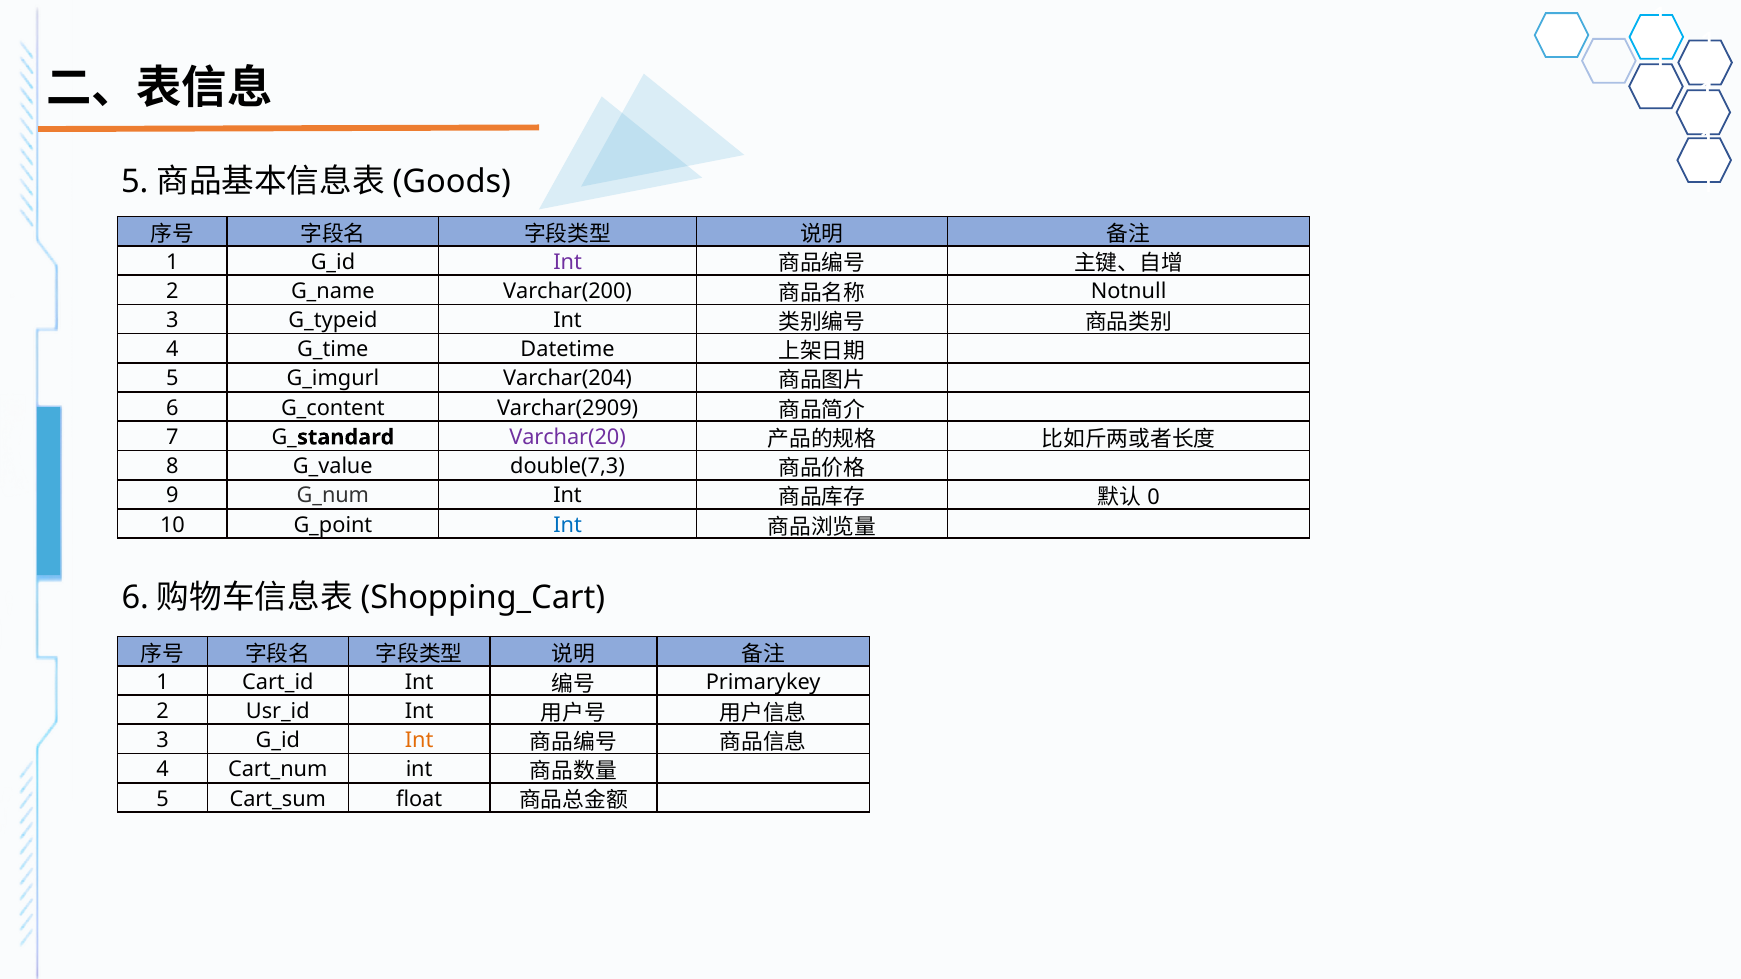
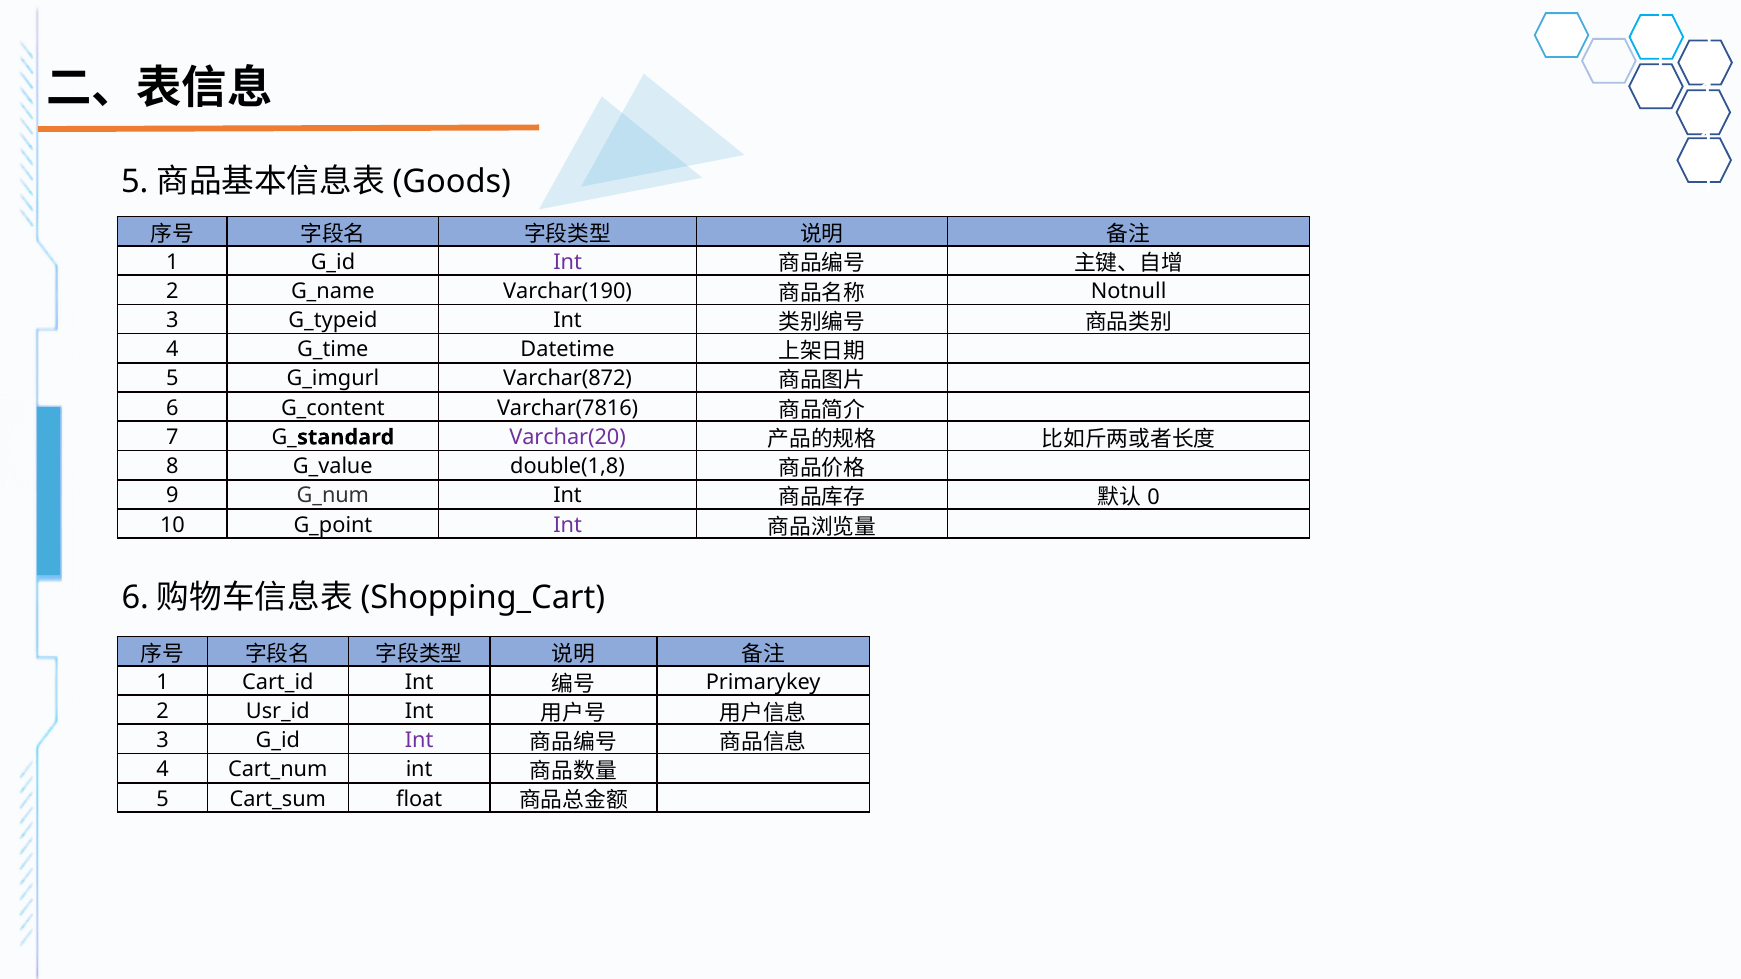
Varchar(200: Varchar(200 -> Varchar(190 (568, 291)
Varchar(204: Varchar(204 -> Varchar(872 (568, 379)
Varchar(2909: Varchar(2909 -> Varchar(7816 (568, 408)
double(7,3: double(7,3 -> double(1,8 (568, 467)
Int colour: blue -> purple (568, 525)
Int colour: orange -> purple (419, 741)
